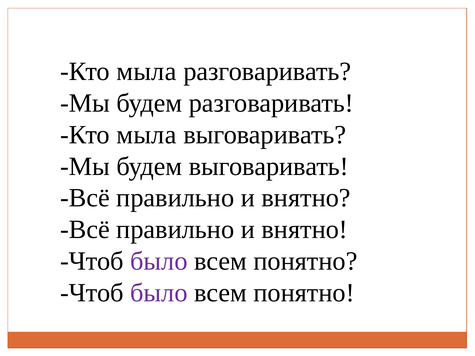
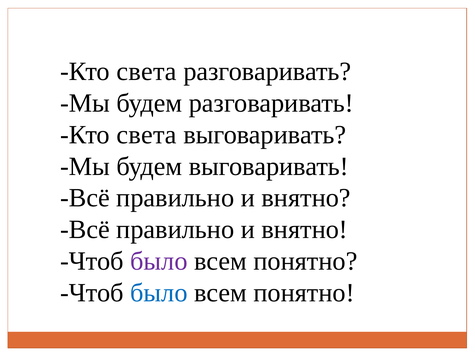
мыла: мыла -> света (146, 71)
мыла: мыла -> света (146, 135)
было colour: purple -> blue (159, 293)
